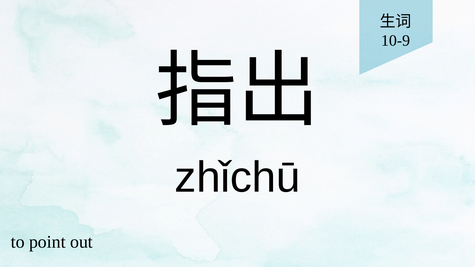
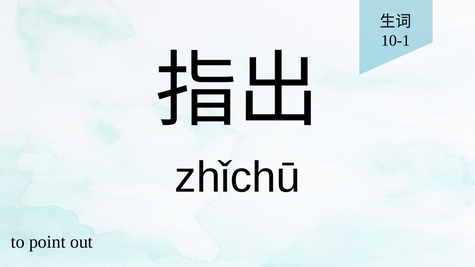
10-9: 10-9 -> 10-1 (396, 41)
